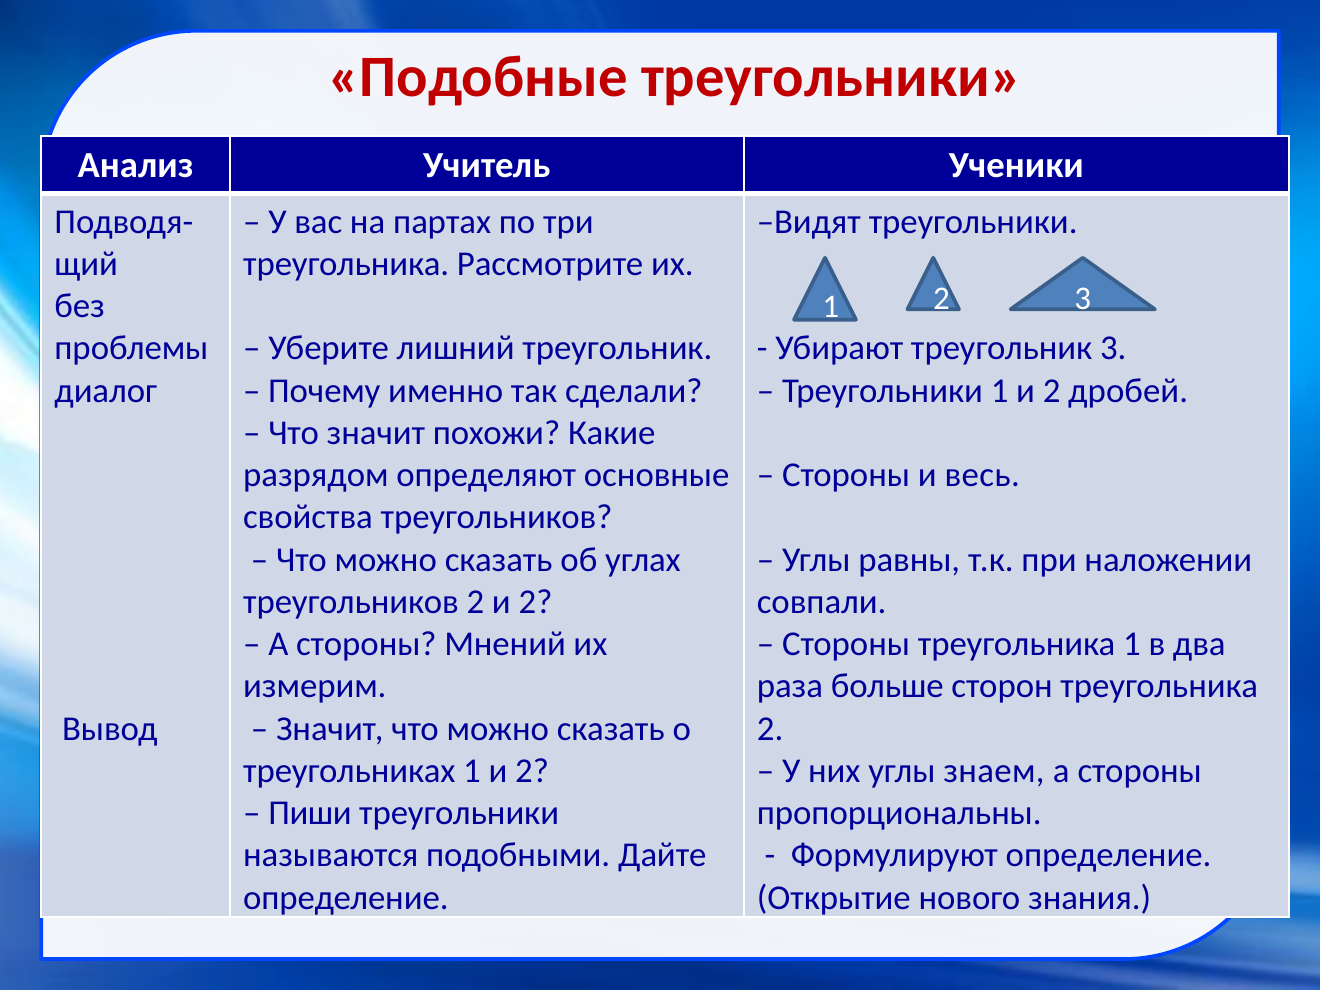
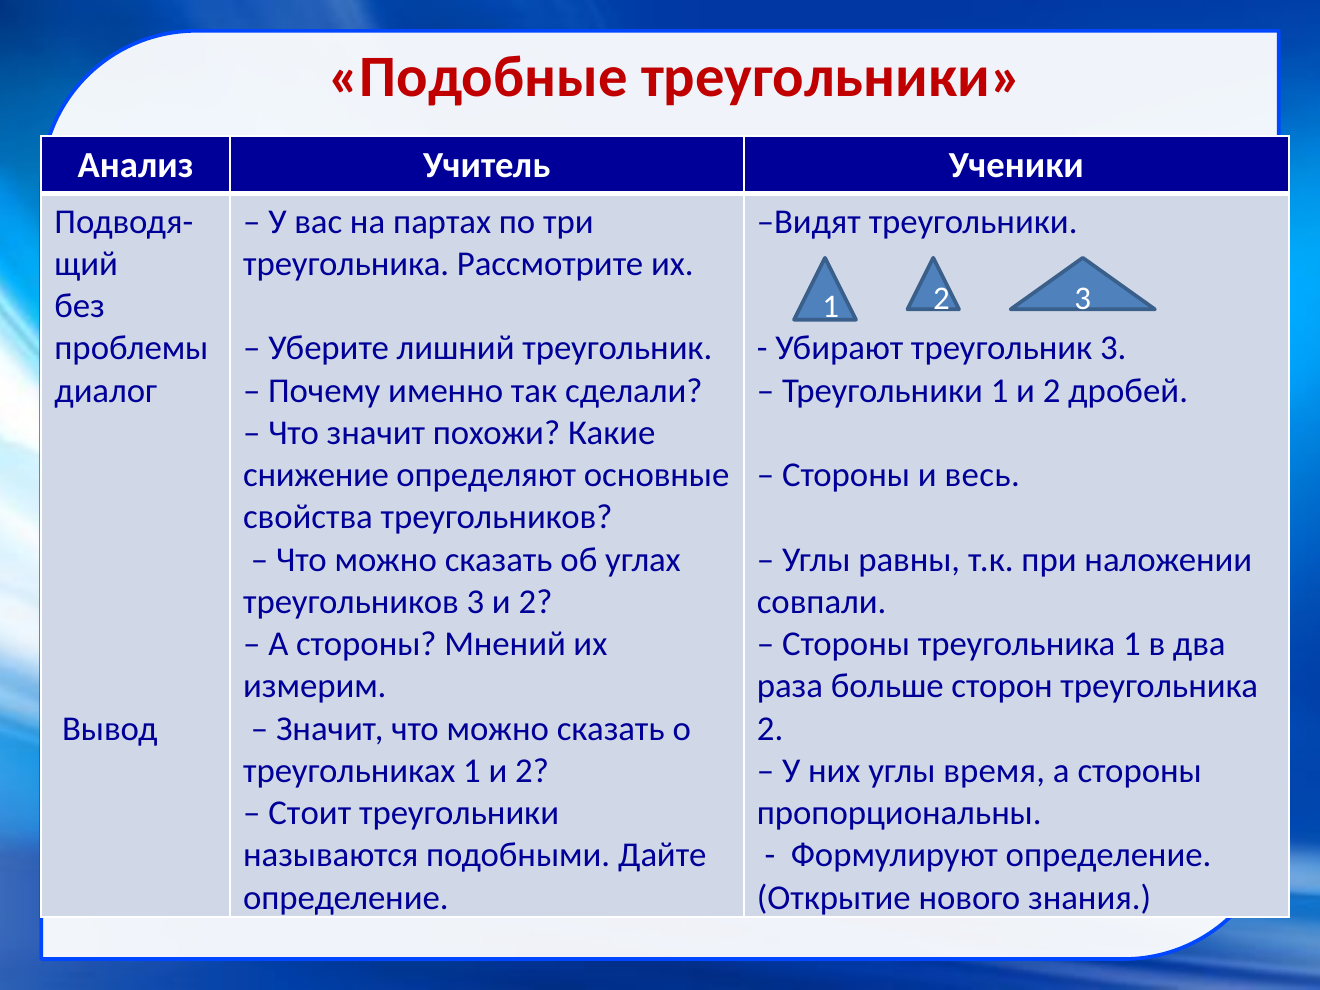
разрядом: разрядом -> снижение (316, 475)
треугольников 2: 2 -> 3 (475, 602)
знаем: знаем -> время (994, 771)
Пиши: Пиши -> Стоит (310, 813)
